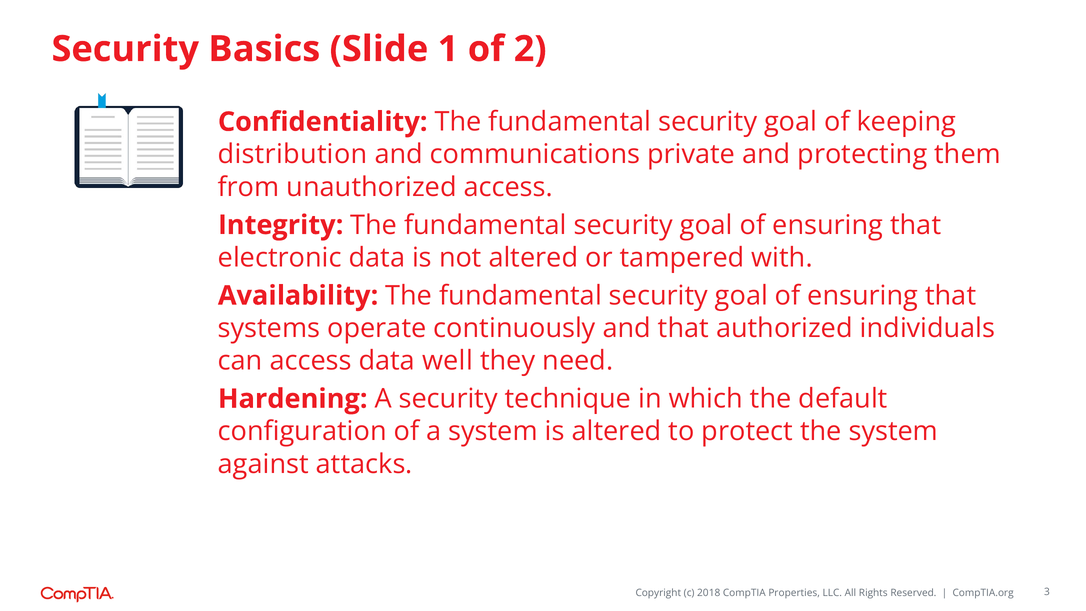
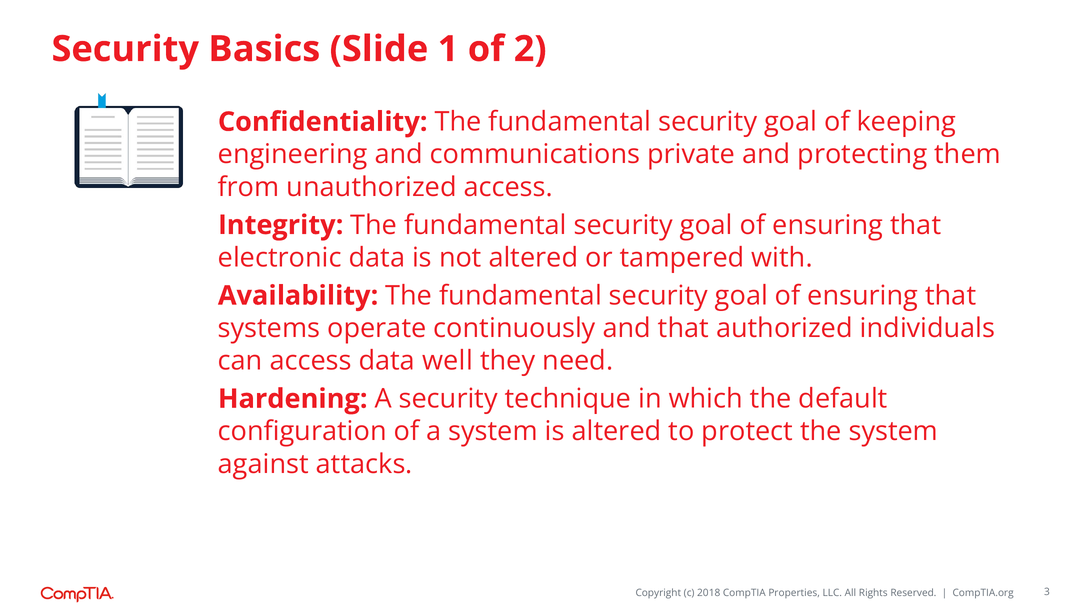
distribution: distribution -> engineering (293, 154)
